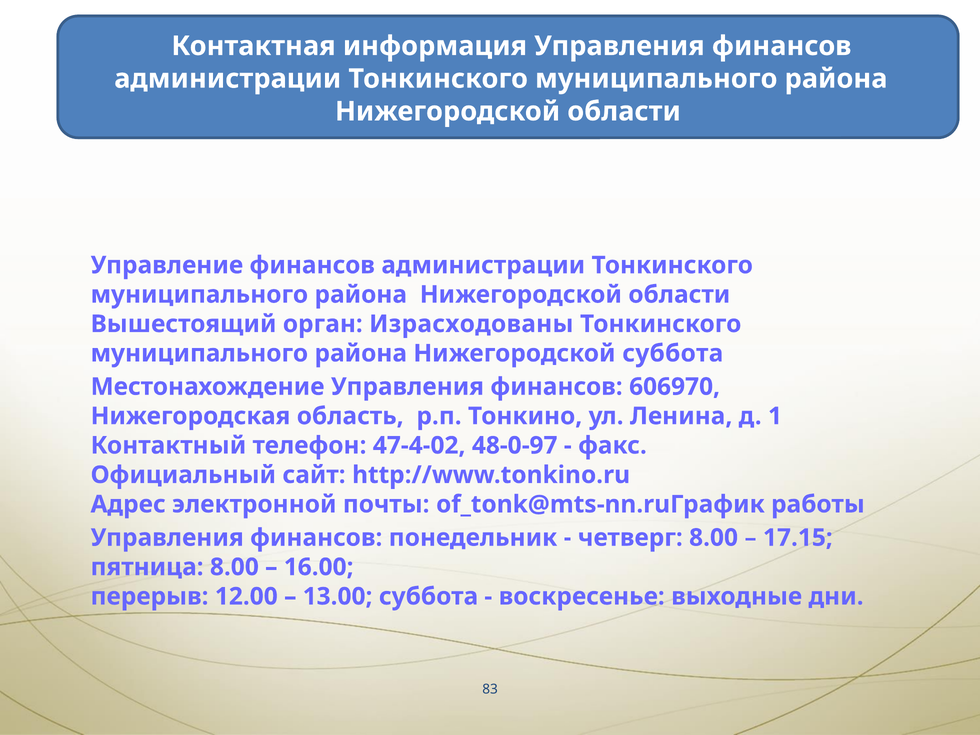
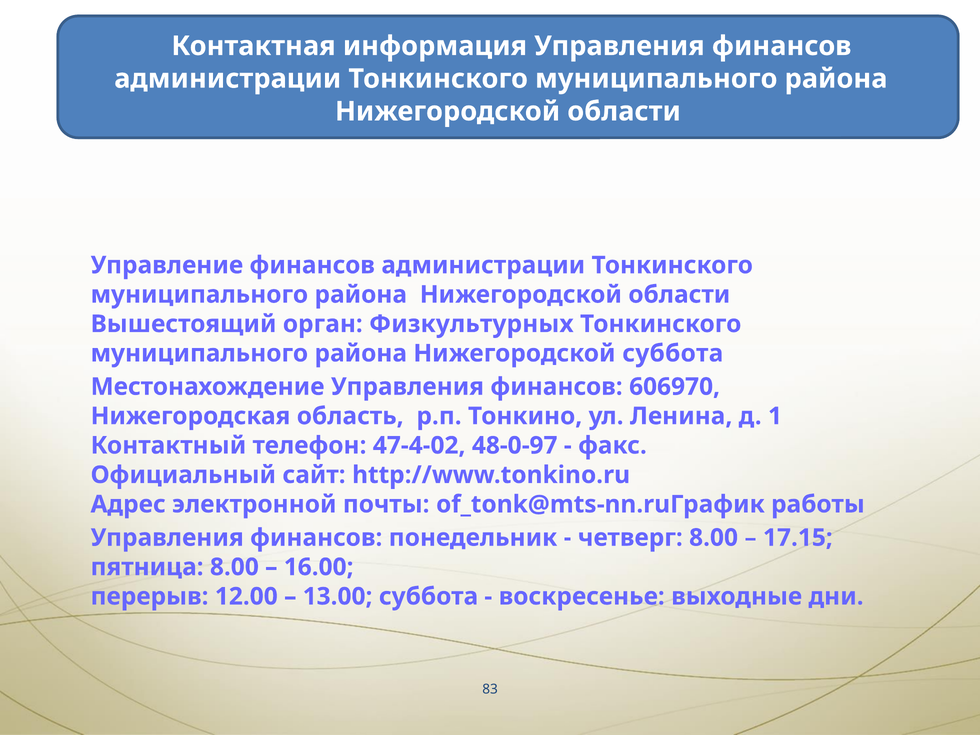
Израсходованы: Израсходованы -> Физкультурных (471, 324)
